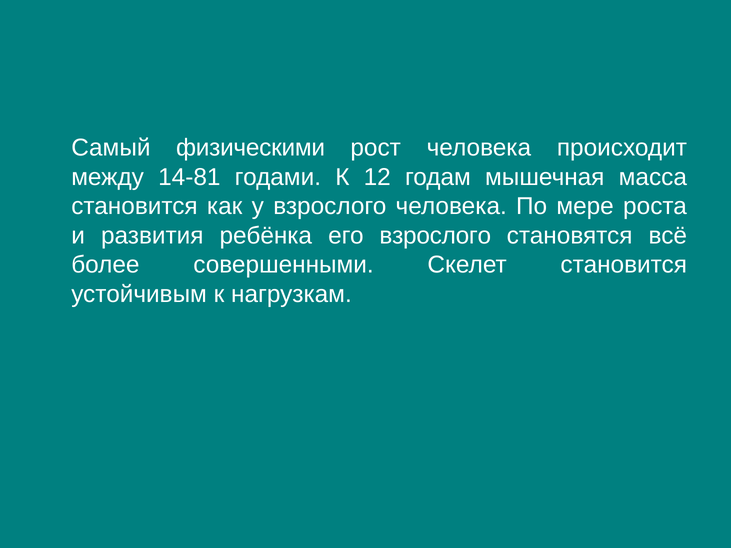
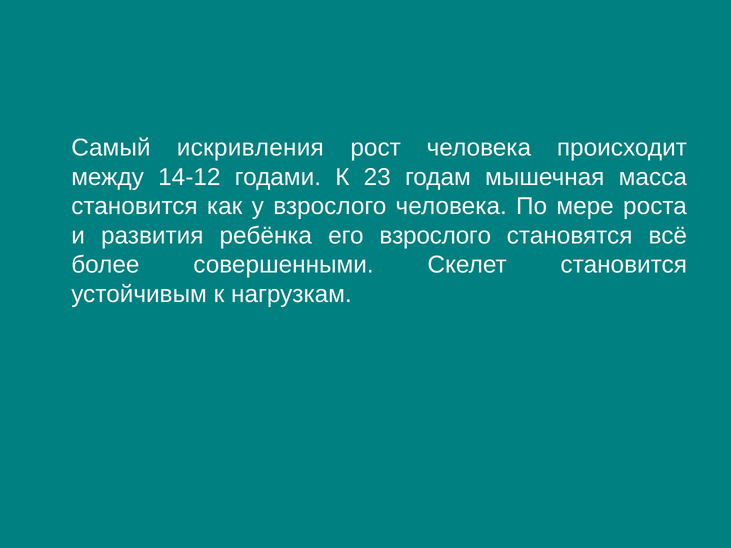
физическими: физическими -> искривления (250, 148)
14-81: 14-81 -> 14-12 (189, 177)
12: 12 -> 23 (377, 177)
